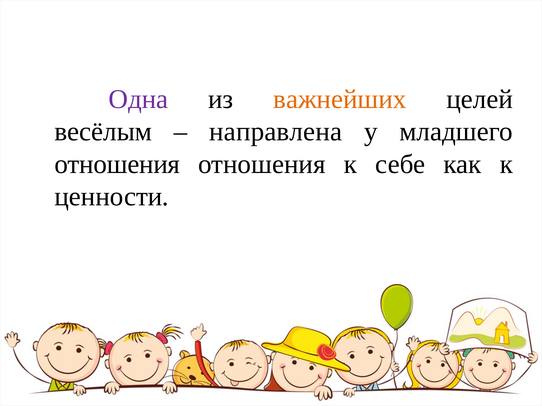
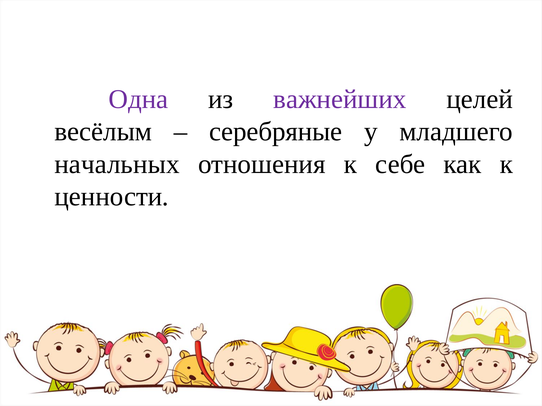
важнейших colour: orange -> purple (340, 99)
направлена: направлена -> серебряные (276, 132)
отношения: отношения -> начальных (117, 164)
